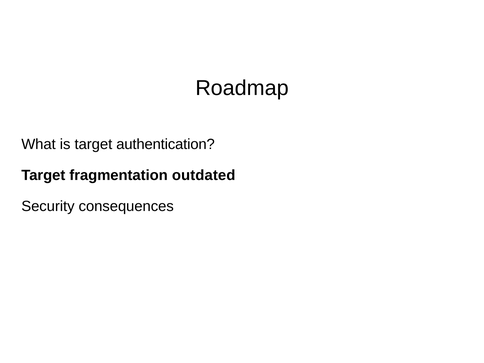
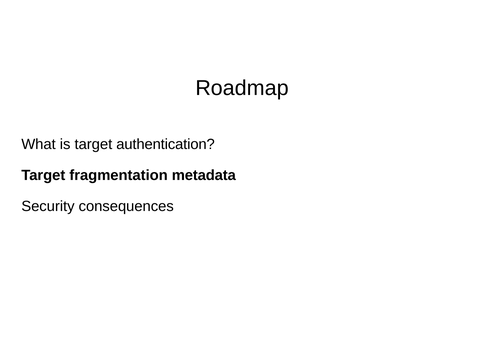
outdated: outdated -> metadata (204, 175)
